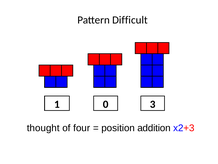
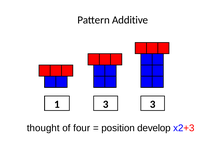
Difficult: Difficult -> Additive (130, 20)
1 0: 0 -> 3 (106, 104)
addition: addition -> develop (154, 128)
